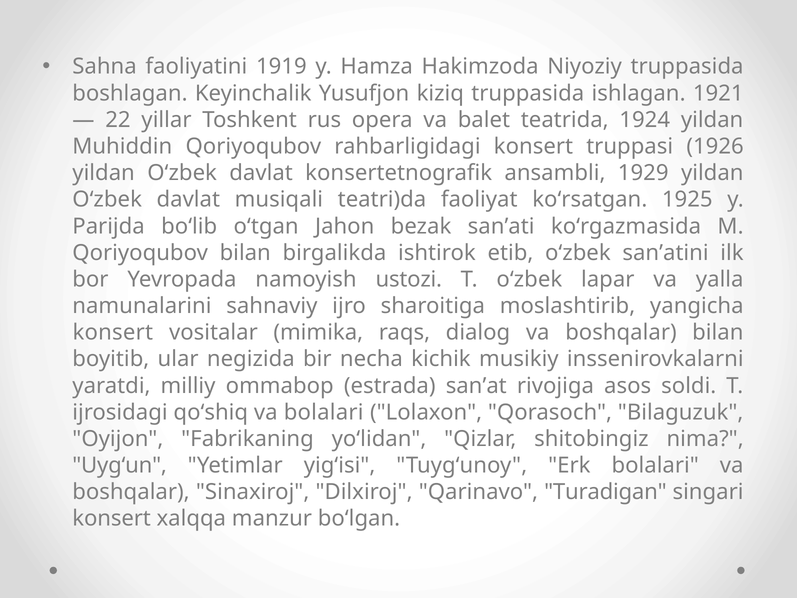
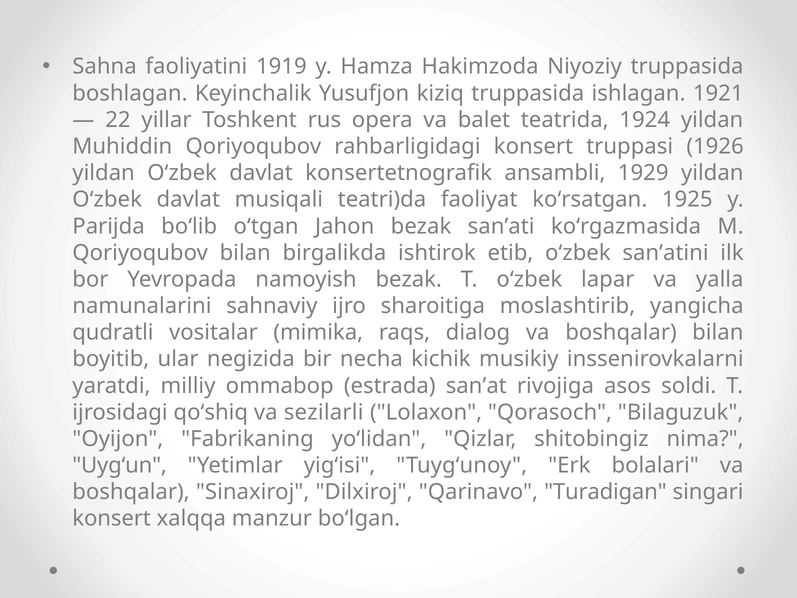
namoyish ustozi: ustozi -> bezak (409, 279)
konsert: konsert -> qudratli (113, 332)
va bolalari: bolalari -> sezilarli (324, 412)
